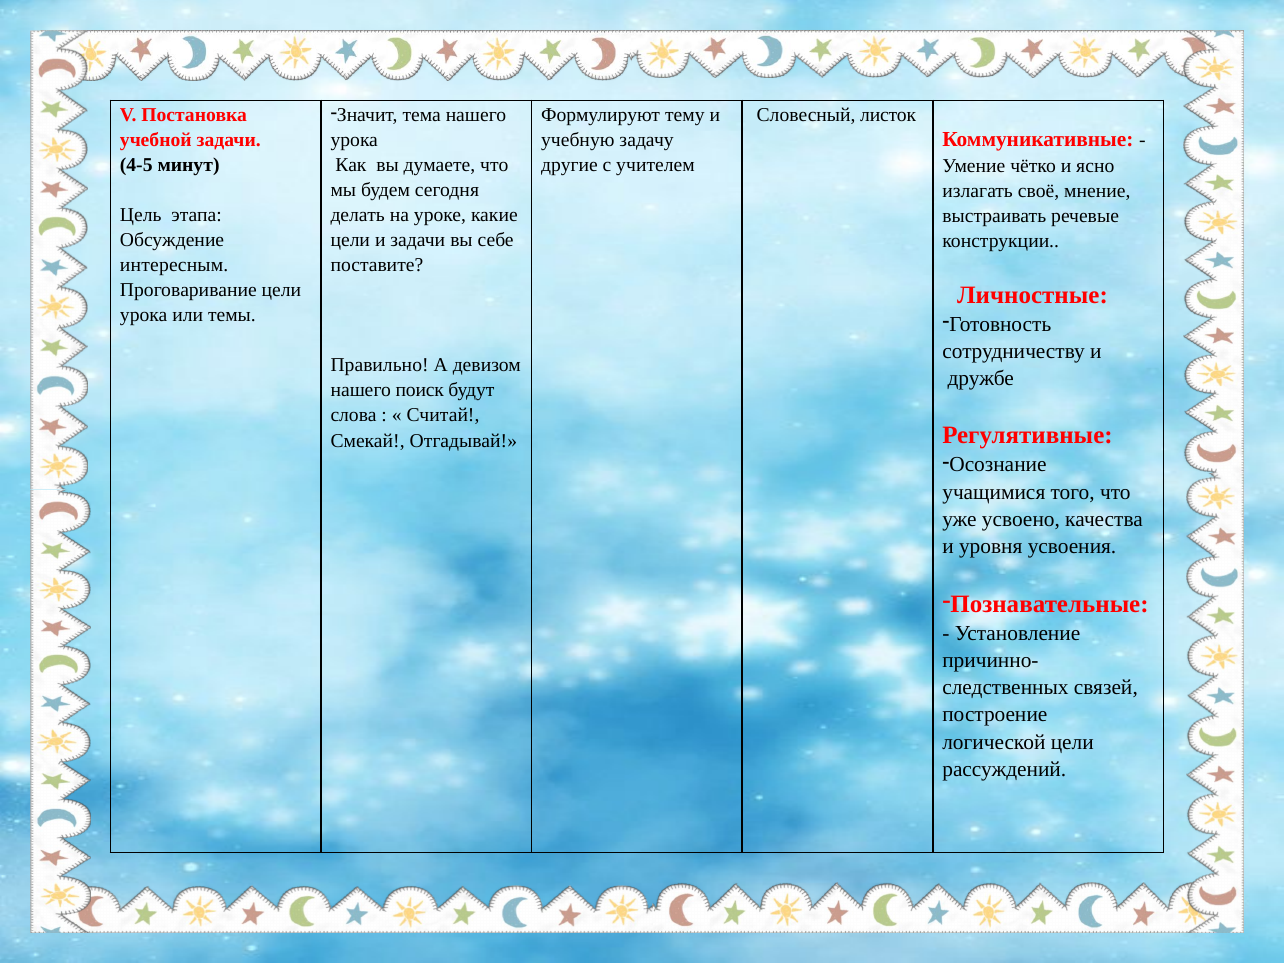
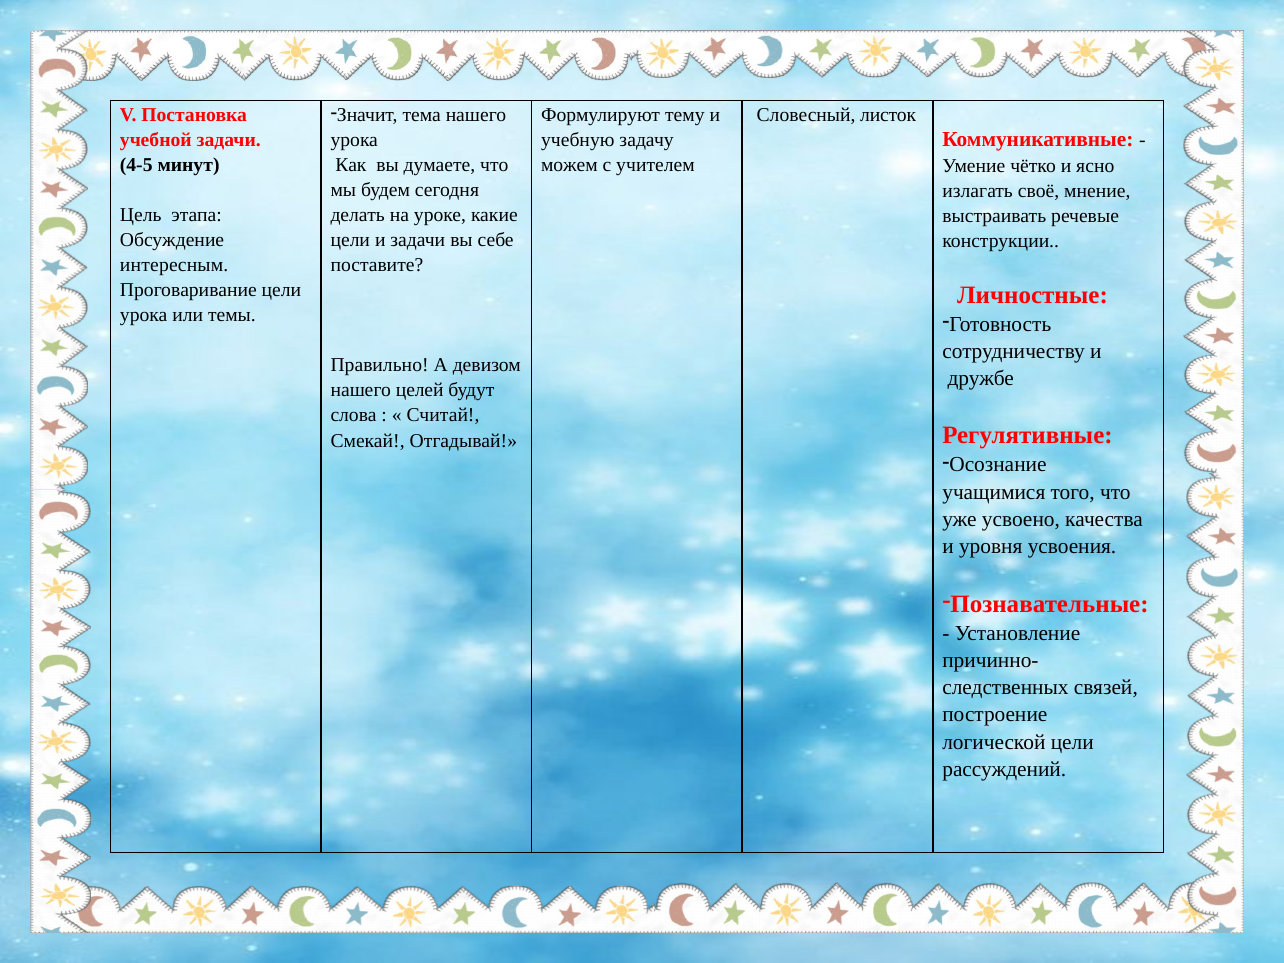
другие: другие -> можем (569, 165)
поиск: поиск -> целей (420, 390)
